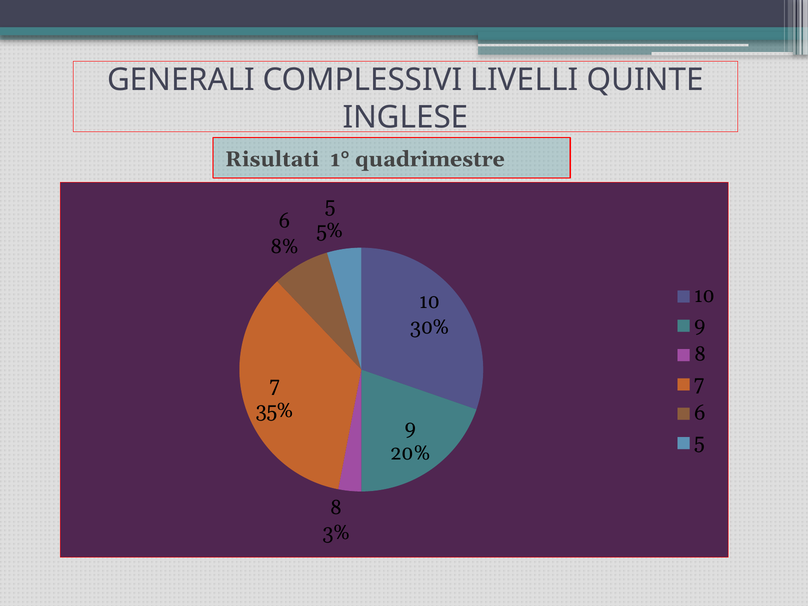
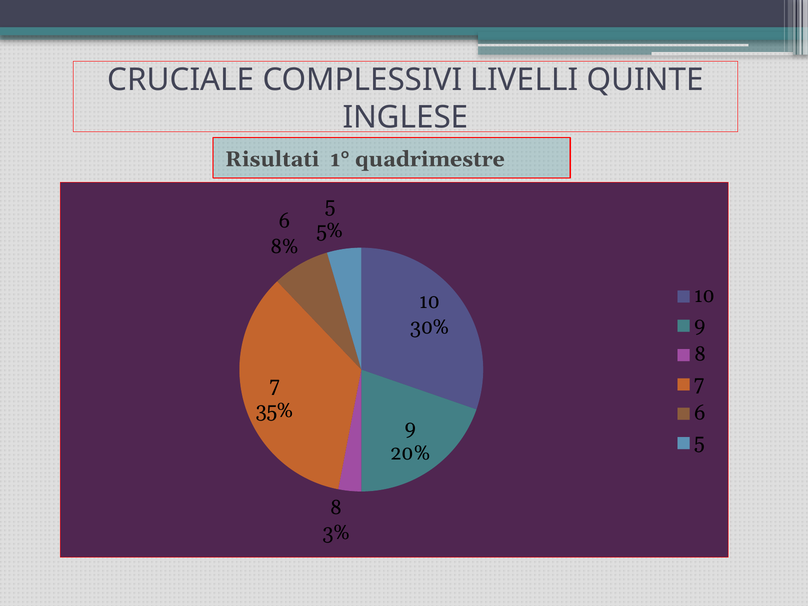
GENERALI: GENERALI -> CRUCIALE (181, 80)
